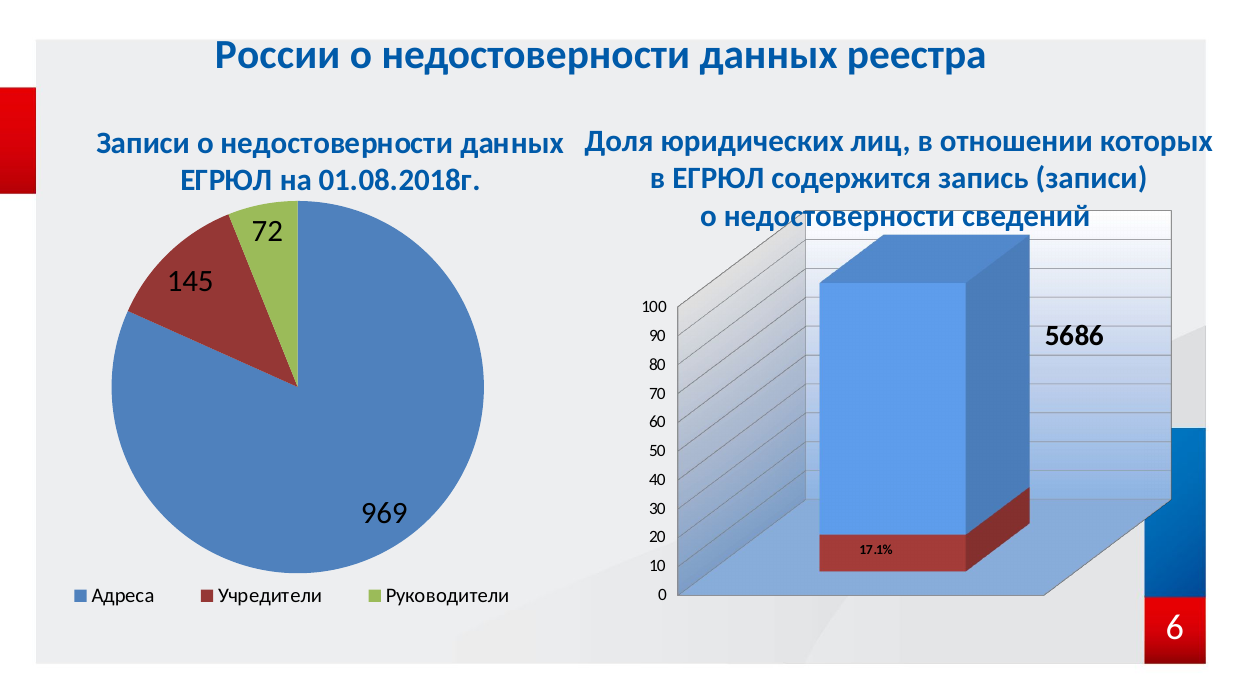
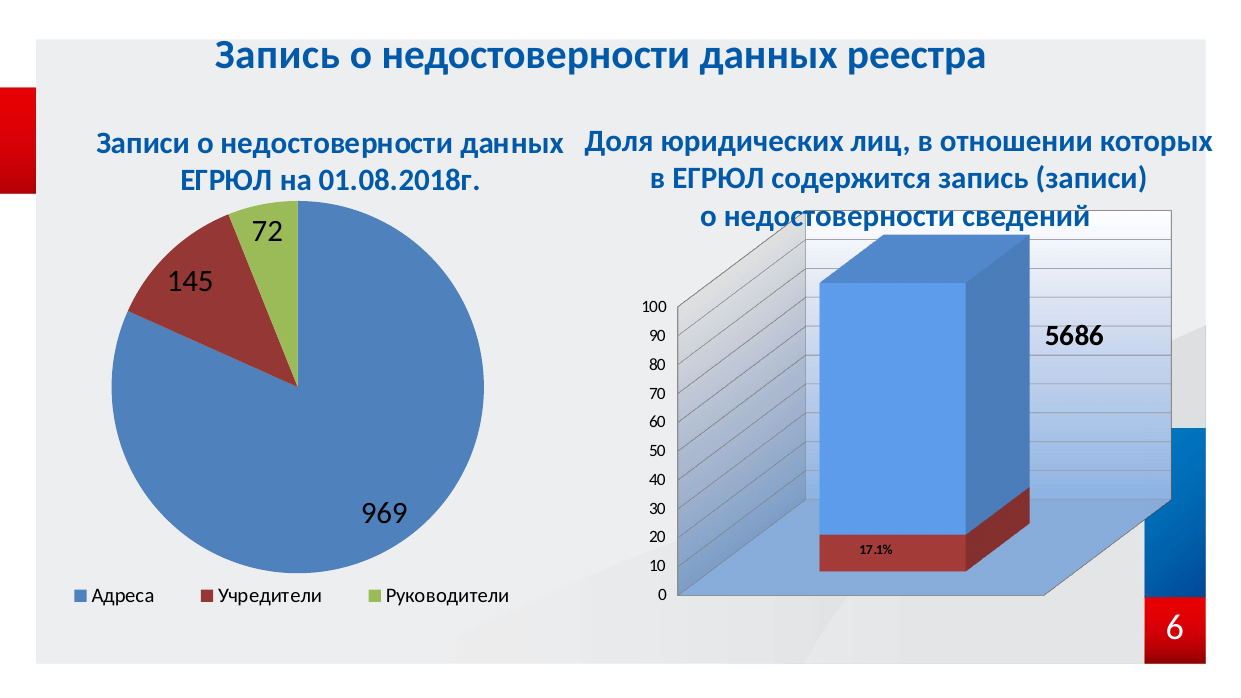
России: России -> Запись (278, 55)
